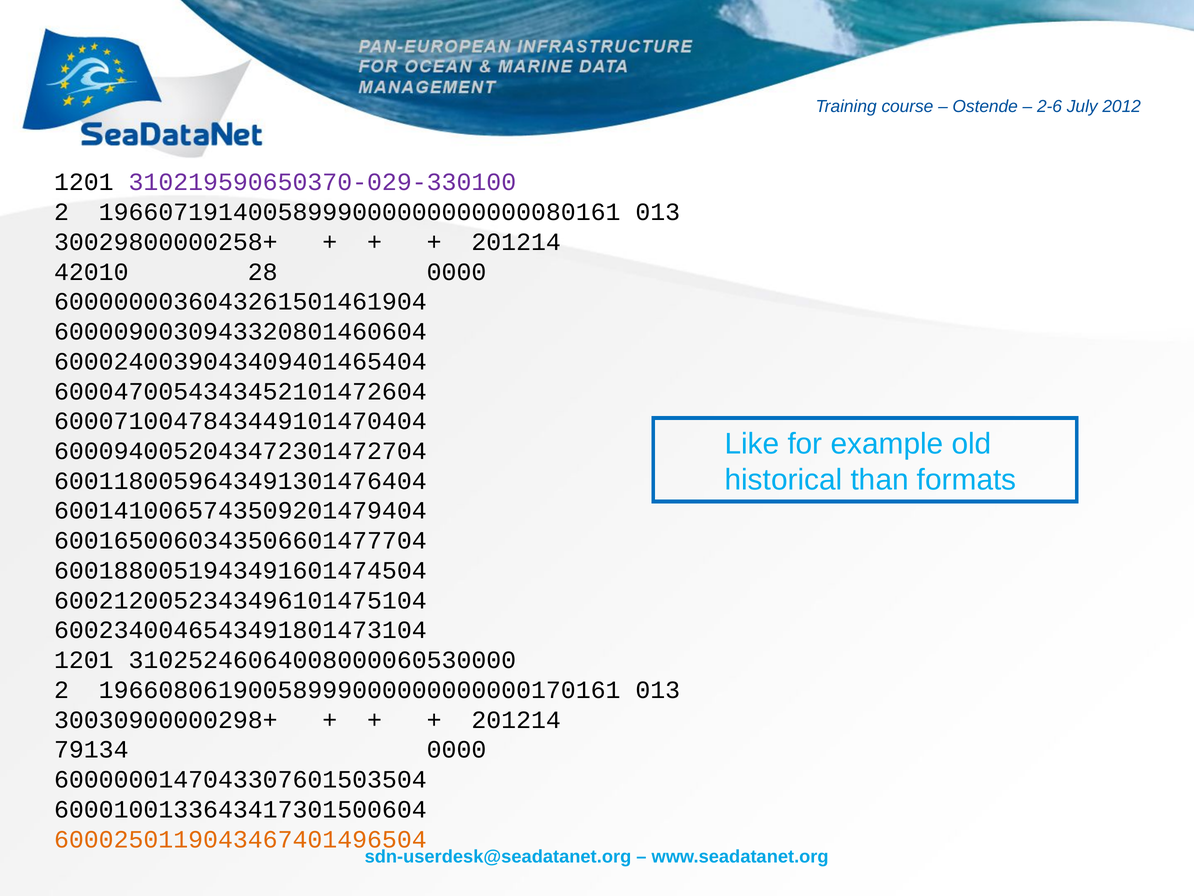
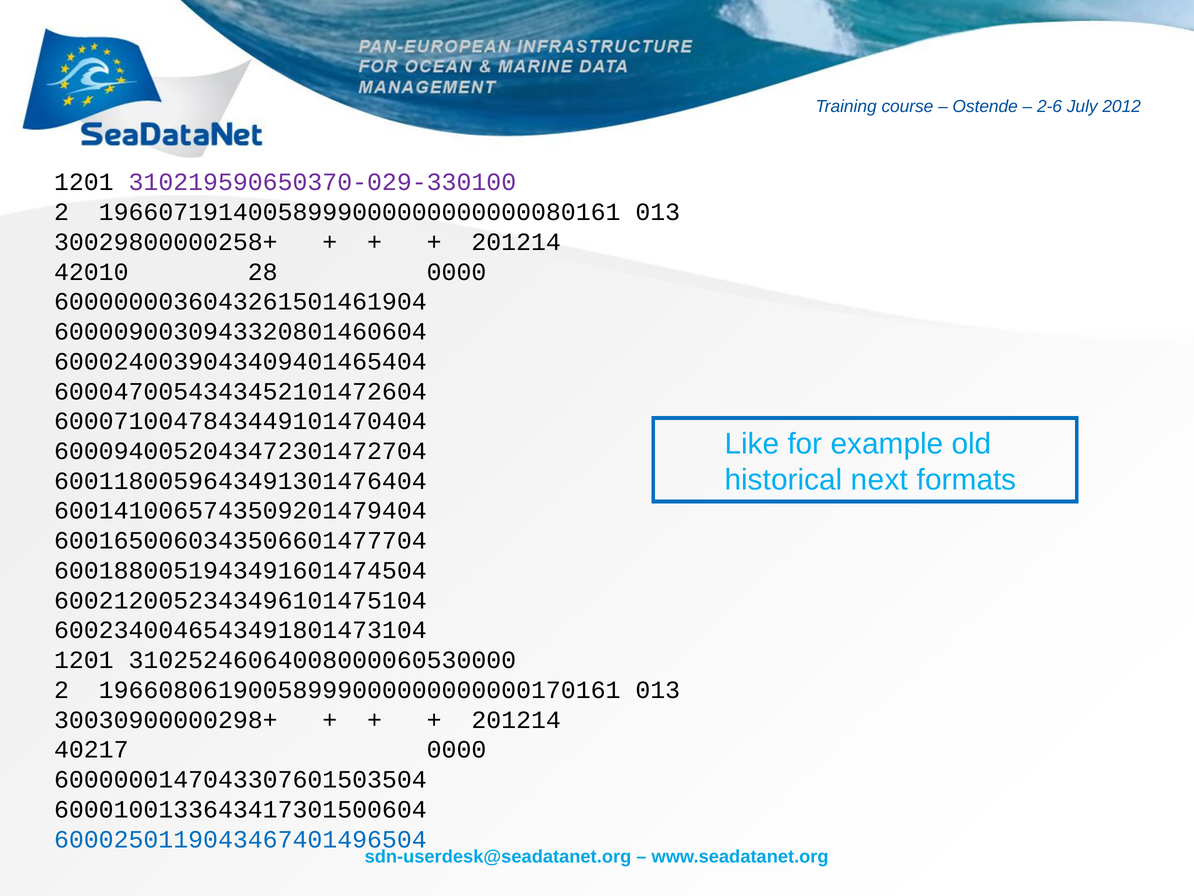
than: than -> next (880, 480)
79134: 79134 -> 40217 (91, 749)
6000250119043467401496504 colour: orange -> blue (240, 839)
